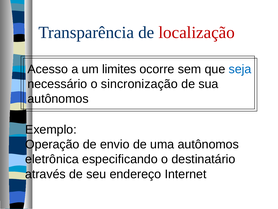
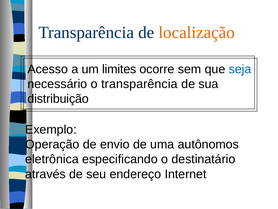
localização colour: red -> orange (197, 32)
o sincronização: sincronização -> transparência (139, 84)
autônomos: autônomos -> distribuição (58, 99)
